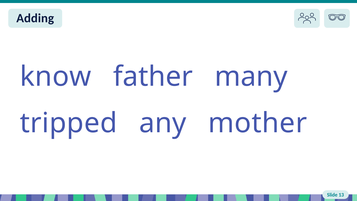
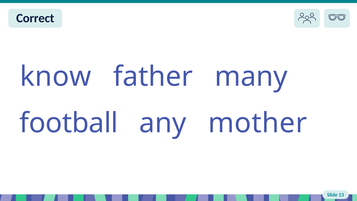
Adding: Adding -> Correct (35, 18)
tripped: tripped -> football (69, 123)
